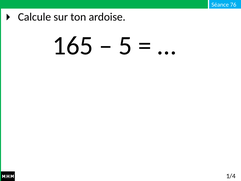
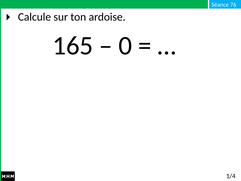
5: 5 -> 0 (125, 46)
